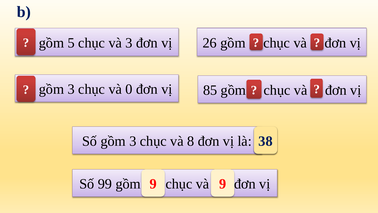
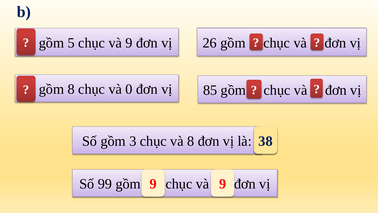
và 3: 3 -> 9 (129, 43)
3: 3 -> 8 (71, 89)
